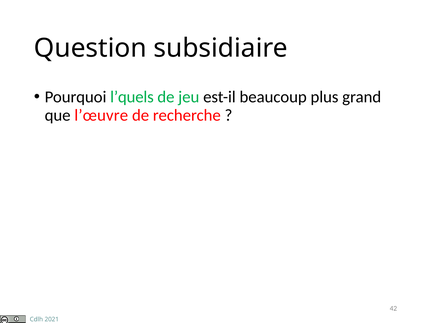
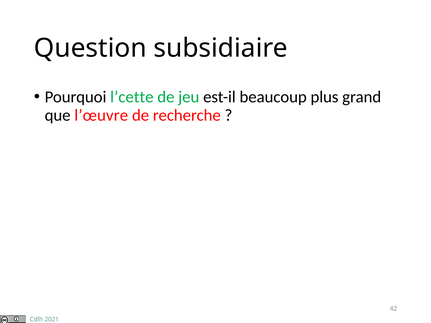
l’quels: l’quels -> l’cette (132, 97)
